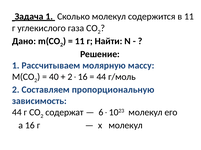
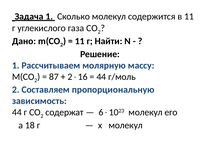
40: 40 -> 87 (54, 77)
16: 16 -> 18 (30, 126)
